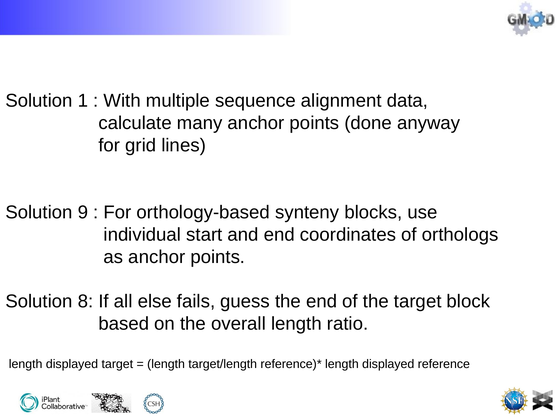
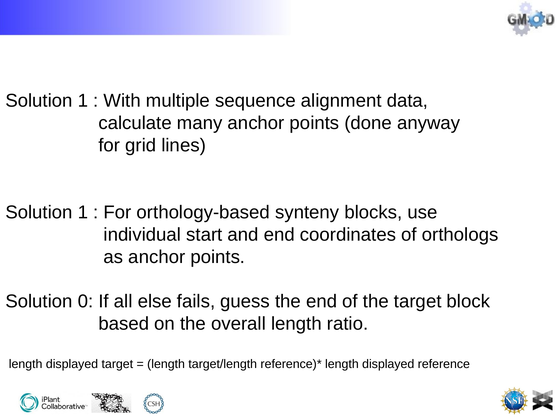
9: 9 -> 1 (83, 213)
8: 8 -> 0 (86, 302)
